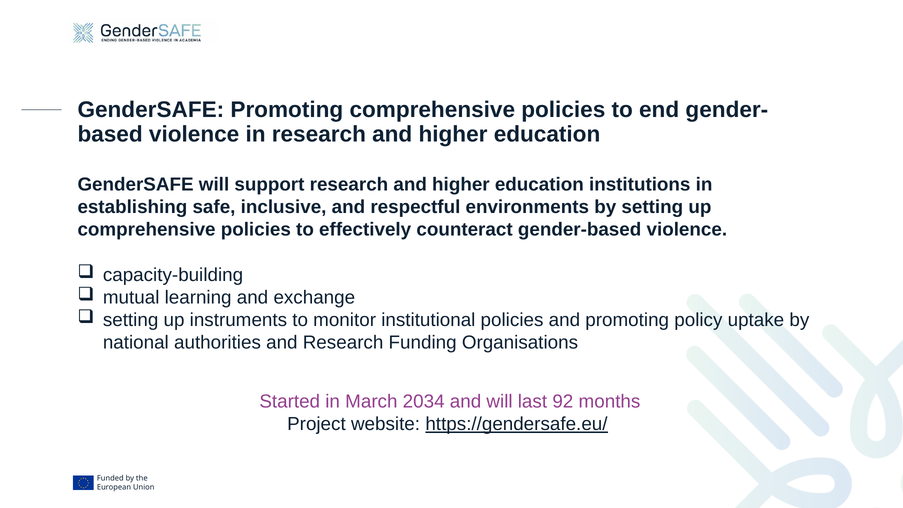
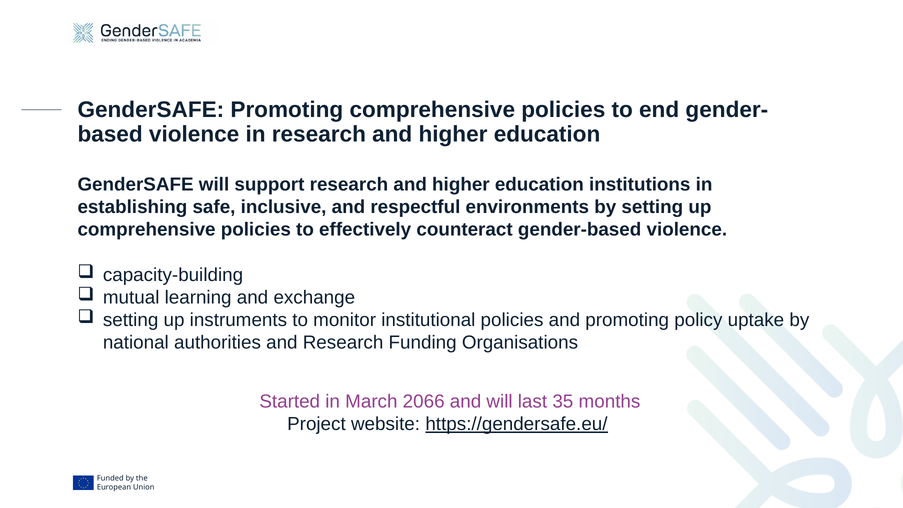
2034: 2034 -> 2066 (424, 401)
92: 92 -> 35 (563, 401)
